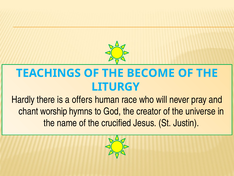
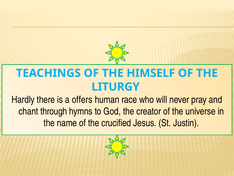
BECOME: BECOME -> HIMSELF (151, 73)
worship: worship -> through (54, 111)
